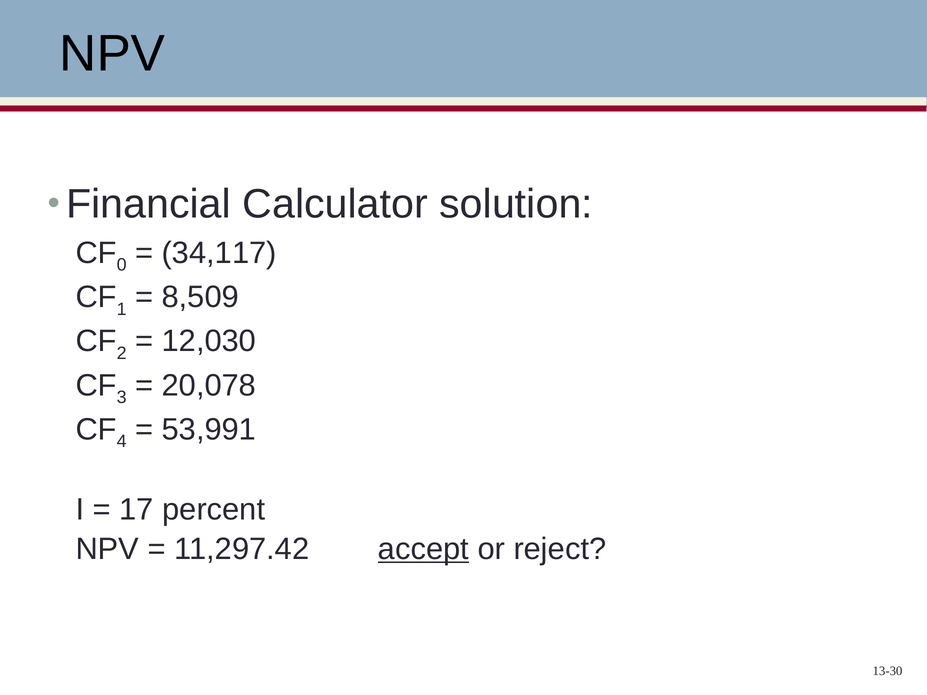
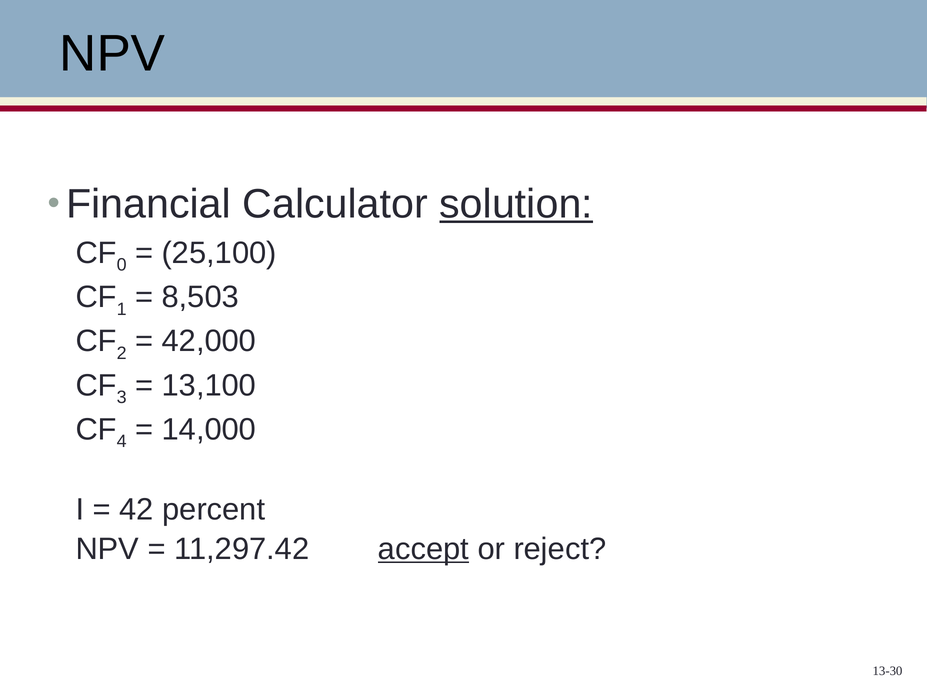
solution underline: none -> present (516, 204)
34,117: 34,117 -> 25,100 (219, 253)
8,509: 8,509 -> 8,503 (200, 297)
12,030: 12,030 -> 42,000 (209, 341)
20,078: 20,078 -> 13,100 (209, 385)
53,991: 53,991 -> 14,000 (209, 430)
17: 17 -> 42 (136, 510)
